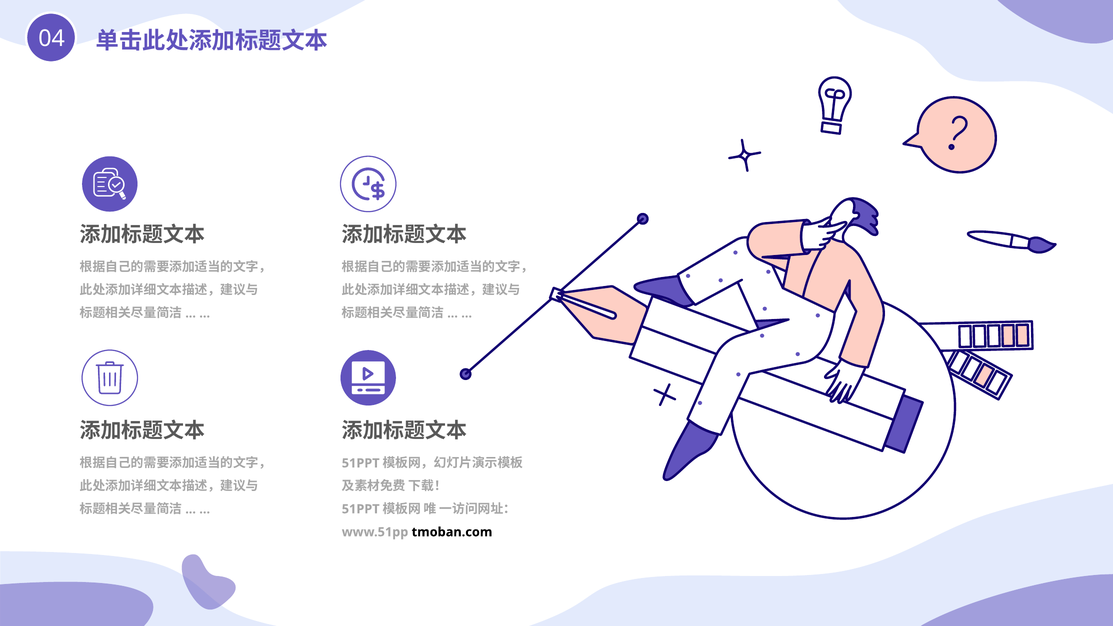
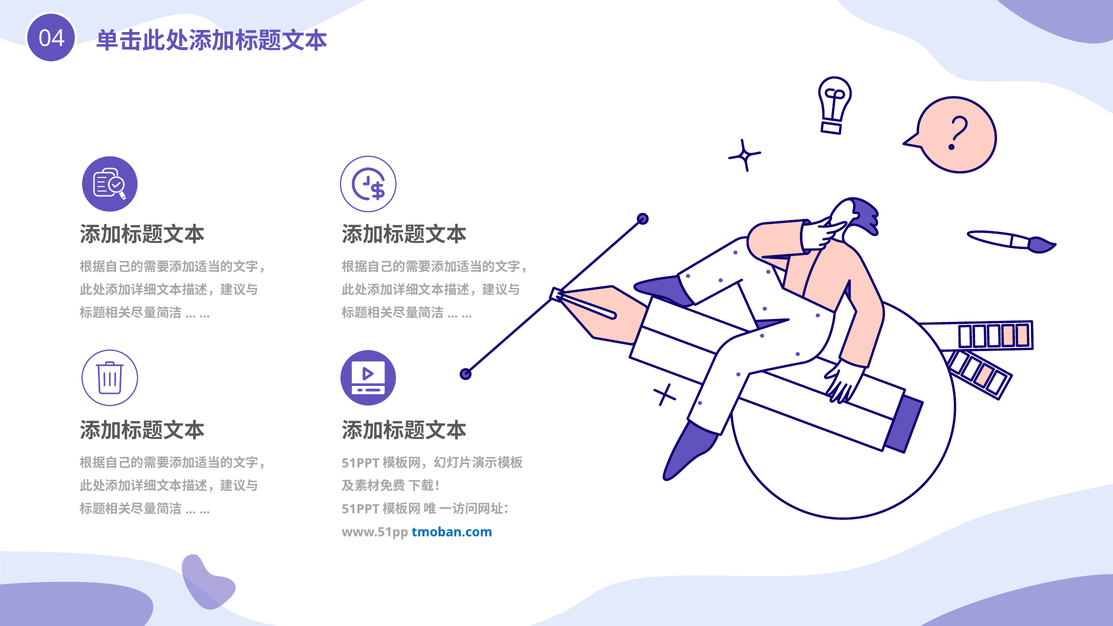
tmoban.com colour: black -> blue (452, 532)
